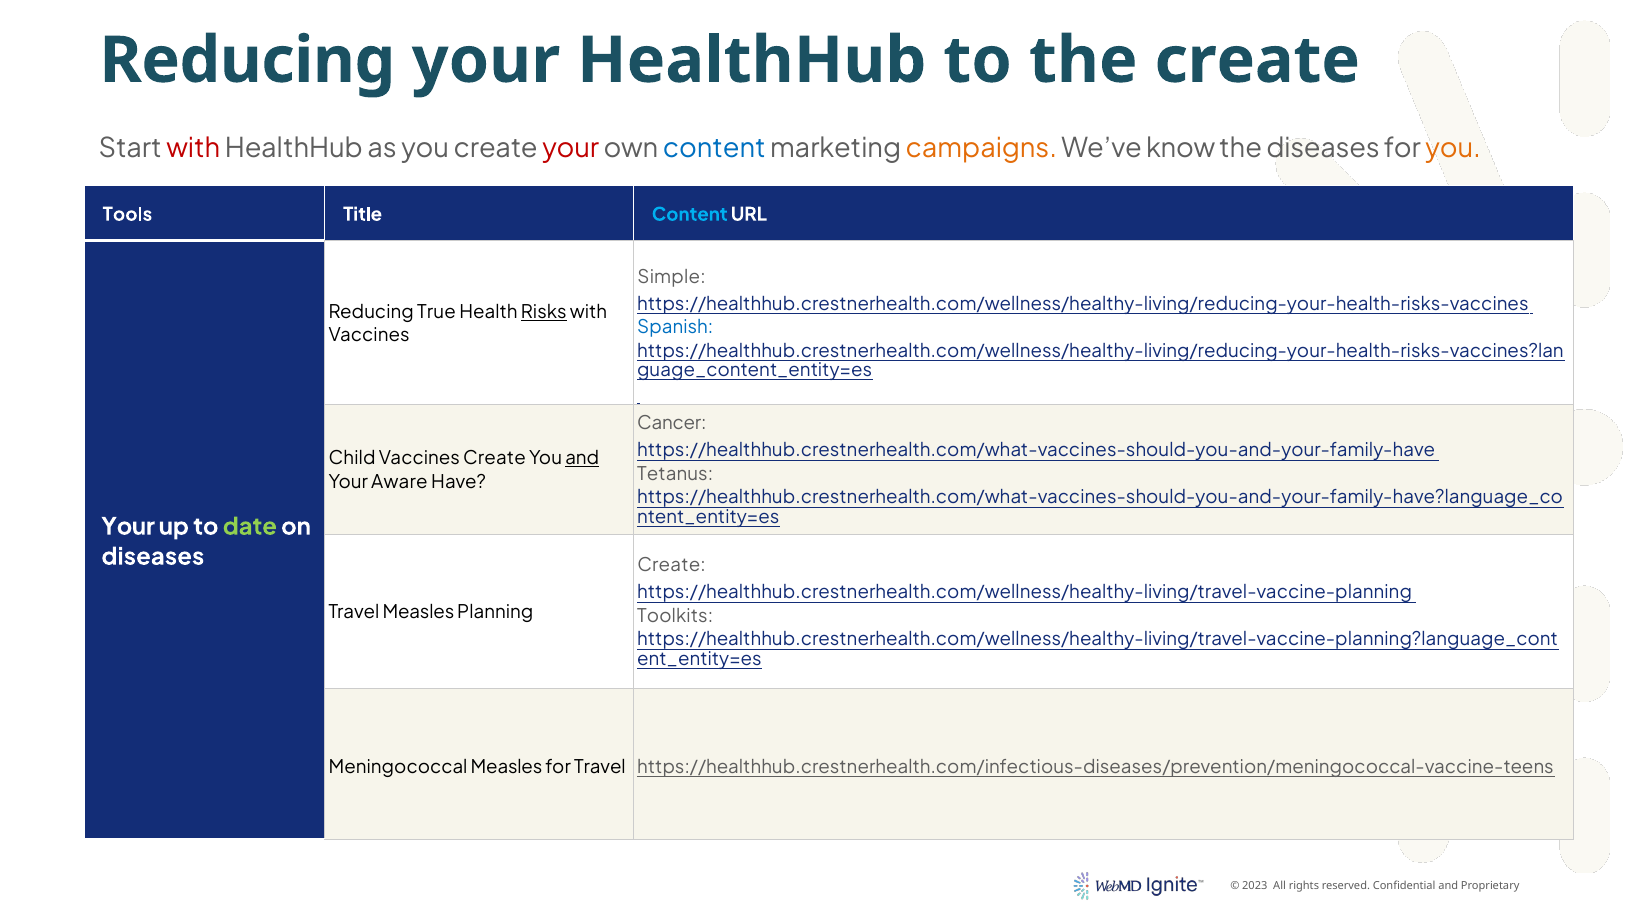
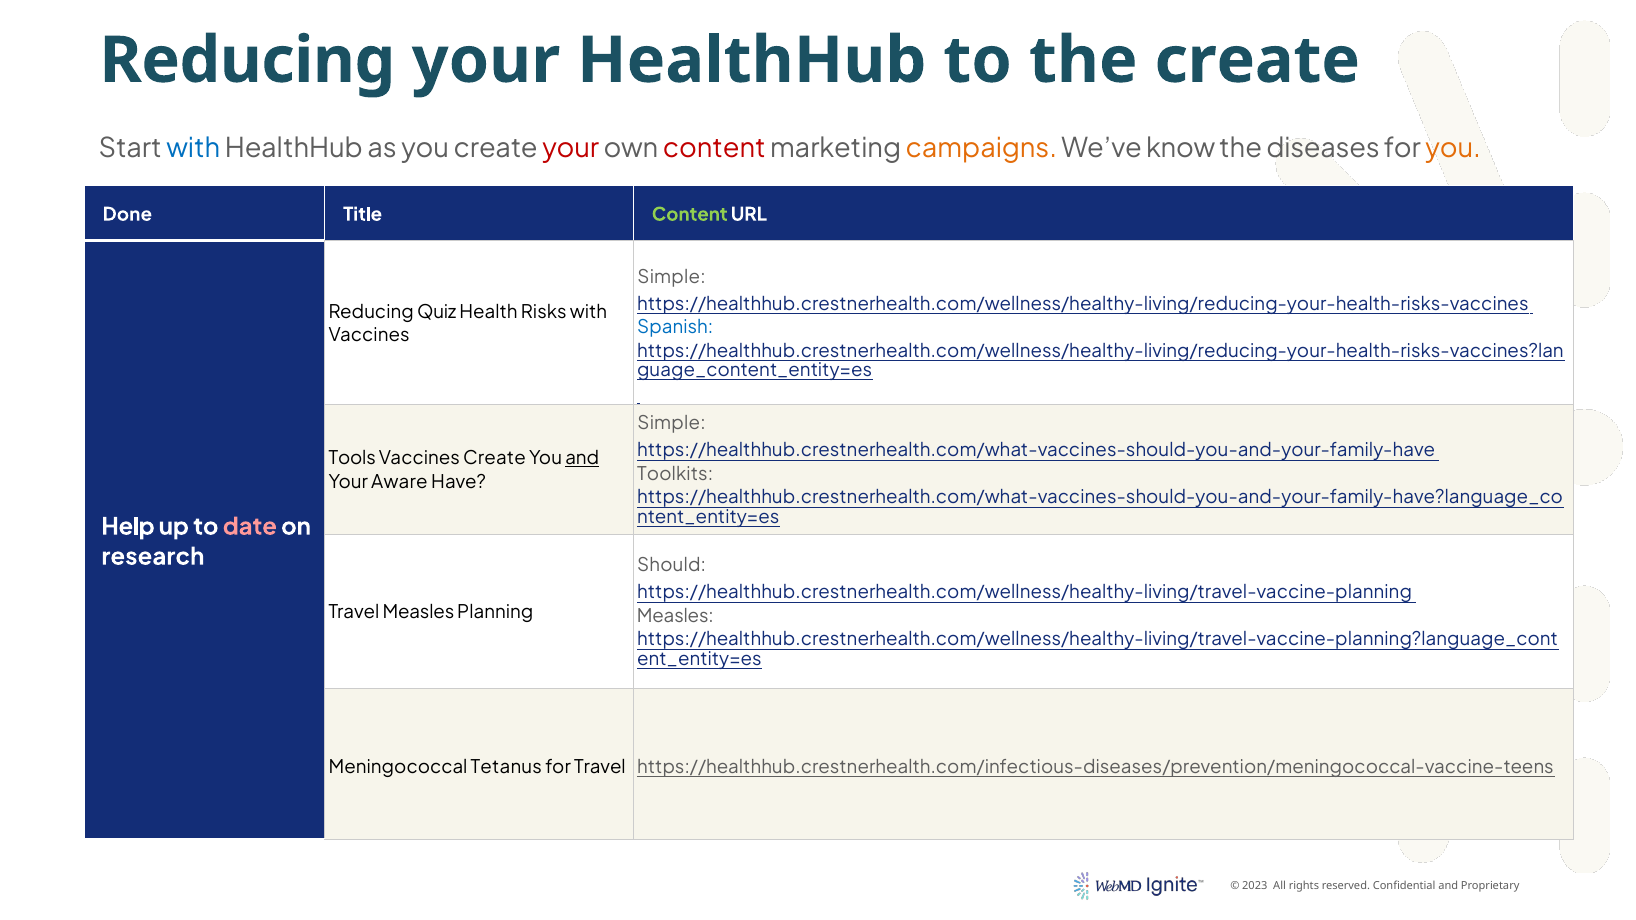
with colour: red -> blue (193, 148)
content colour: blue -> red (714, 148)
Tools: Tools -> Done (127, 215)
Content colour: light blue -> light green (690, 215)
True: True -> Quiz (437, 312)
Risks underline: present -> none (544, 312)
Cancer: Cancer -> Simple (672, 424)
Child: Child -> Tools (352, 459)
Tetanus: Tetanus -> Toolkits (675, 474)
Your: Your -> Help (128, 527)
date colour: light green -> pink (250, 527)
diseases: diseases -> research (153, 557)
Create: Create -> Should (672, 566)
Toolkits: Toolkits -> Measles (675, 616)
Meningococcal Measles: Measles -> Tetanus (506, 767)
